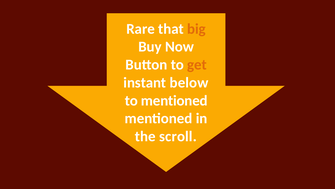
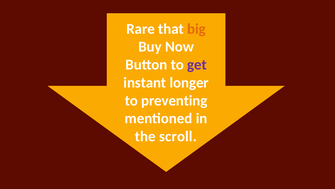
get colour: orange -> purple (197, 65)
below: below -> longer (189, 82)
to mentioned: mentioned -> preventing (174, 100)
